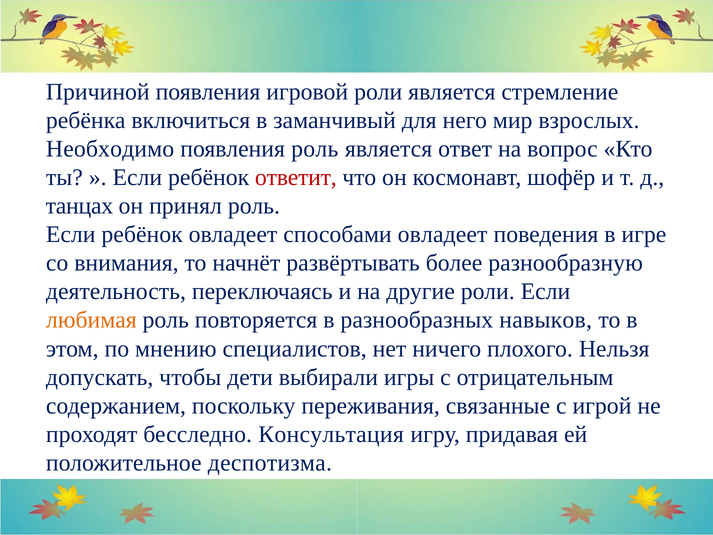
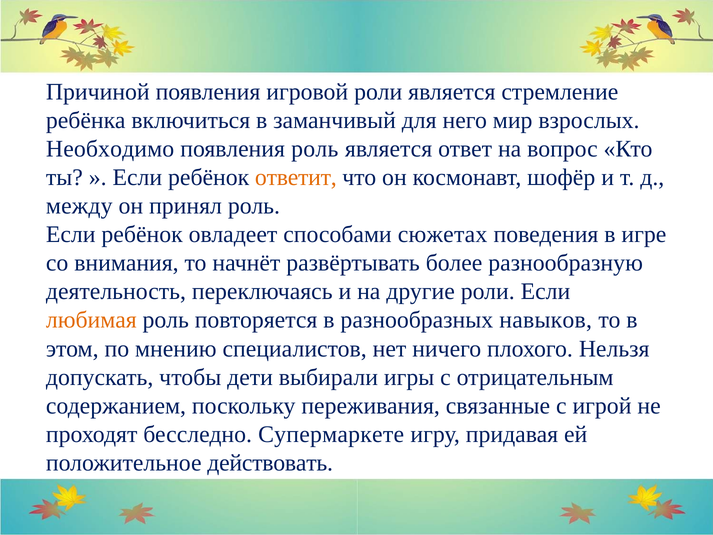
ответит colour: red -> orange (296, 177)
танцах: танцах -> между (79, 206)
способами овладеет: овладеет -> сюжетах (443, 234)
Консультация: Консультация -> Супермаркете (331, 434)
деспотизма: деспотизма -> действовать (270, 463)
